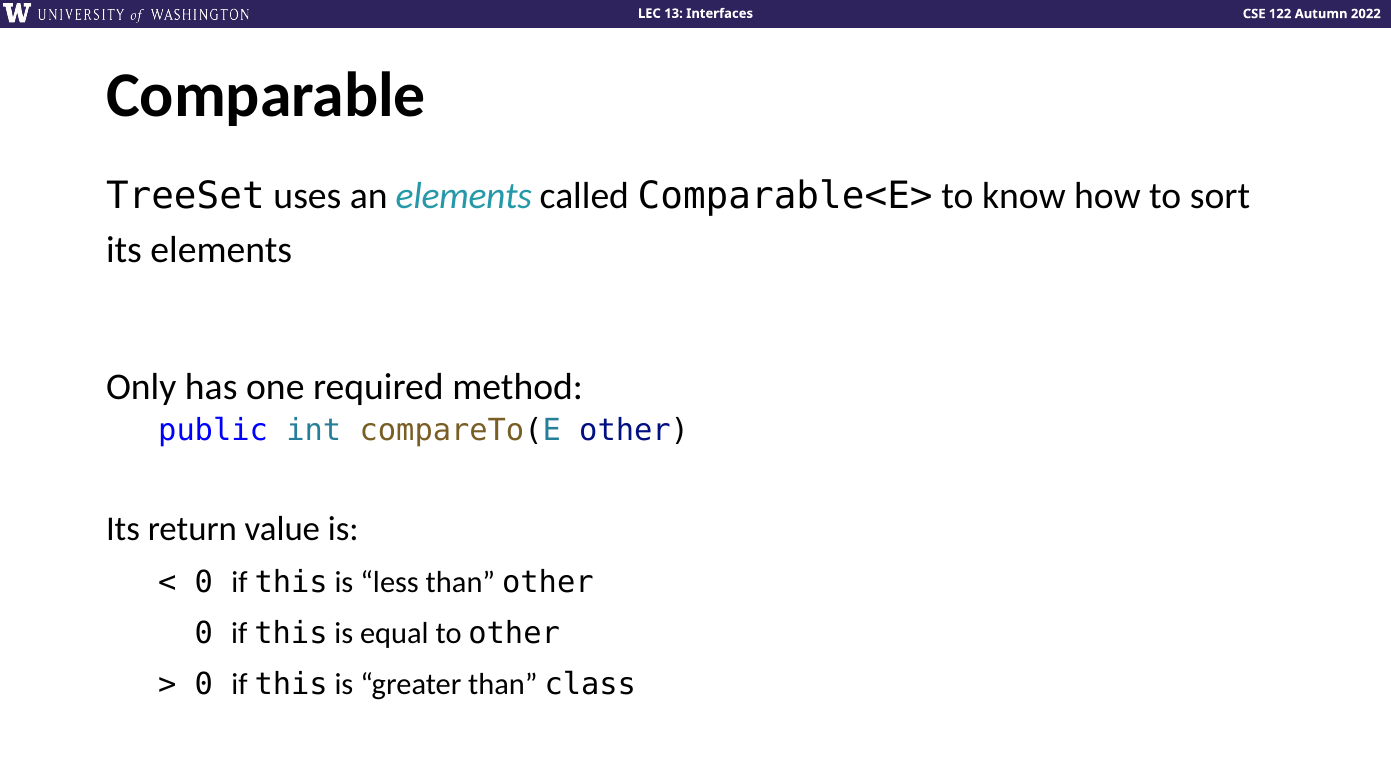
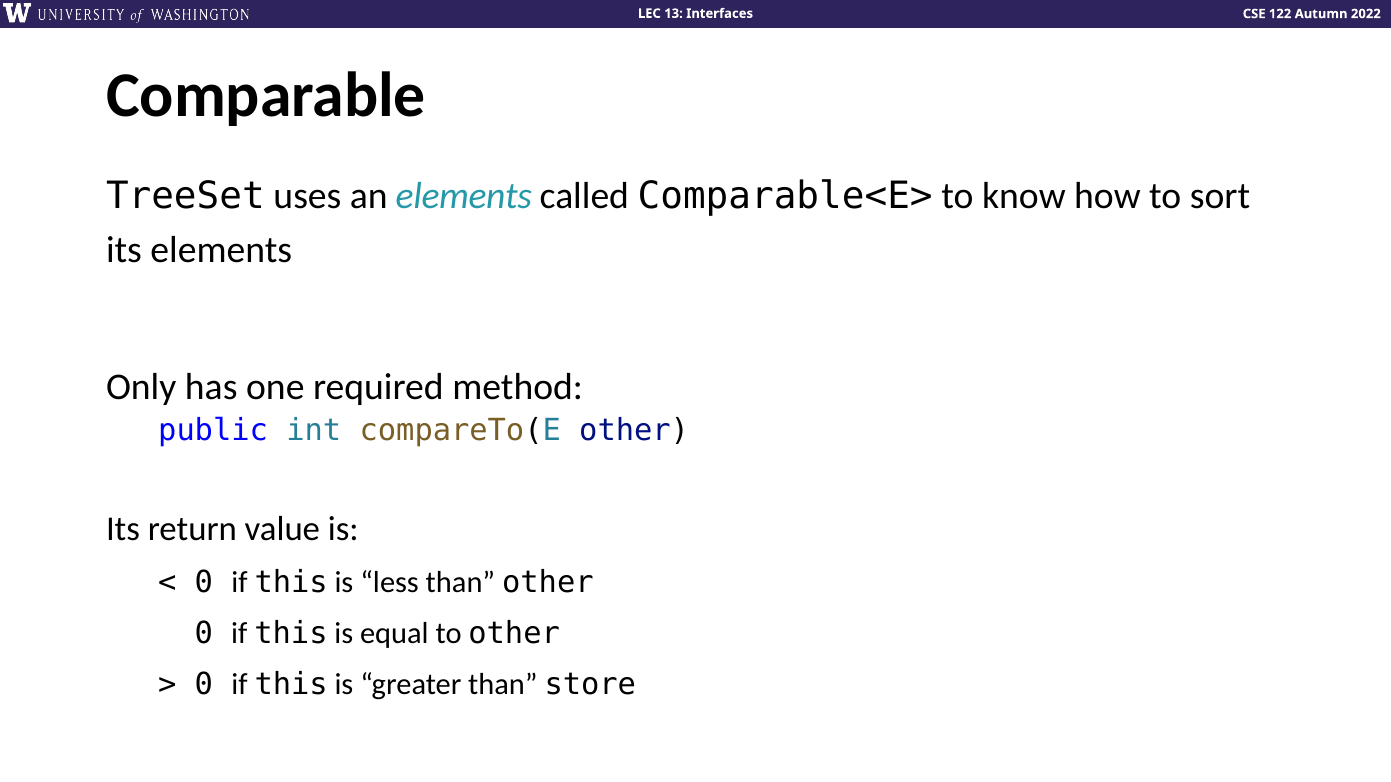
class: class -> store (590, 684)
